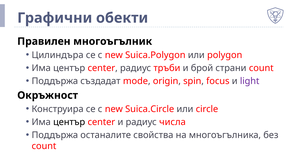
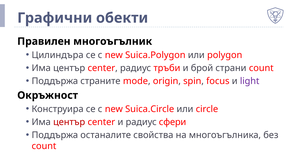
създадат: създадат -> страните (100, 81)
център colour: black -> red (69, 122)
числа: числа -> сфери (173, 122)
